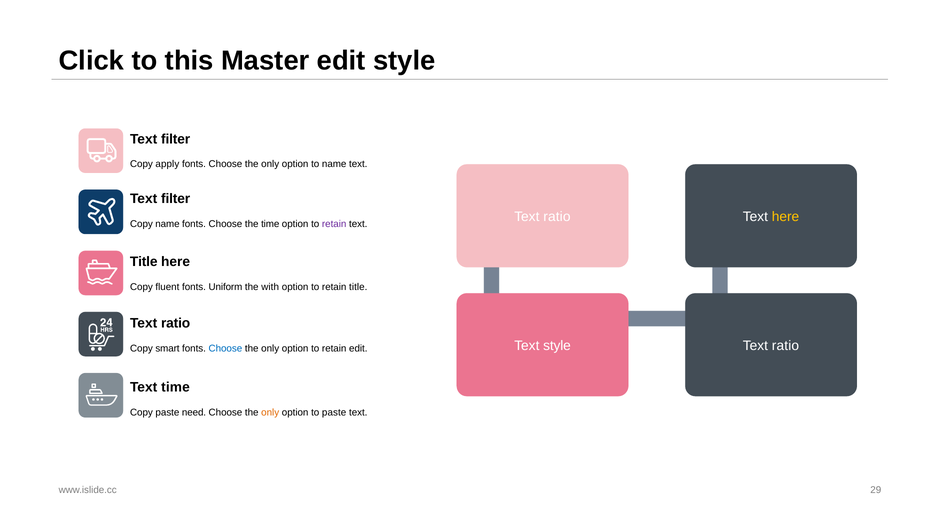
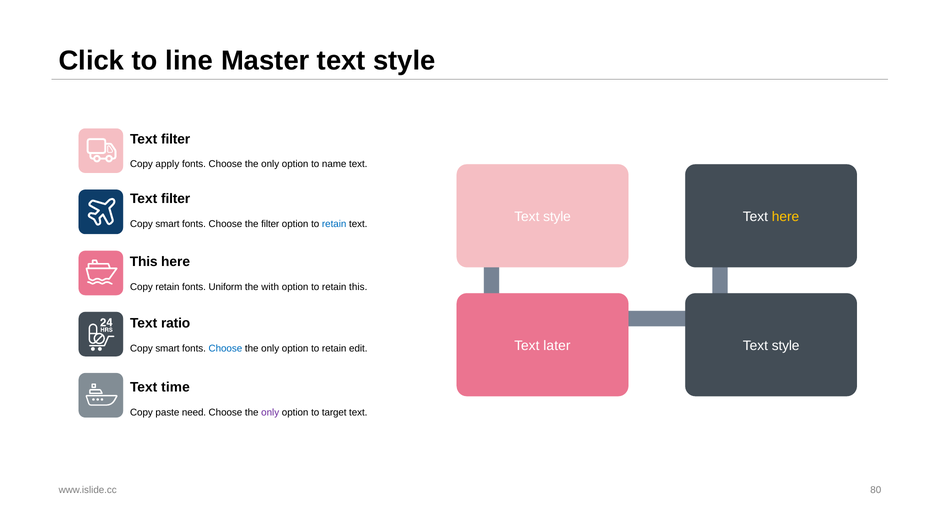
this: this -> line (189, 61)
Master edit: edit -> text (341, 61)
ratio: ratio -> style (557, 217)
name: name -> smart (167, 224)
the time: time -> filter (270, 224)
retain colour: purple -> blue (334, 224)
Title: Title -> This (144, 262)
Copy fluent: fluent -> retain (167, 287)
retain title: title -> this (358, 287)
Text style: style -> later (557, 346)
ratio: ratio -> style (786, 346)
only colour: orange -> purple (270, 412)
to paste: paste -> target (334, 412)
29: 29 -> 80 (876, 490)
